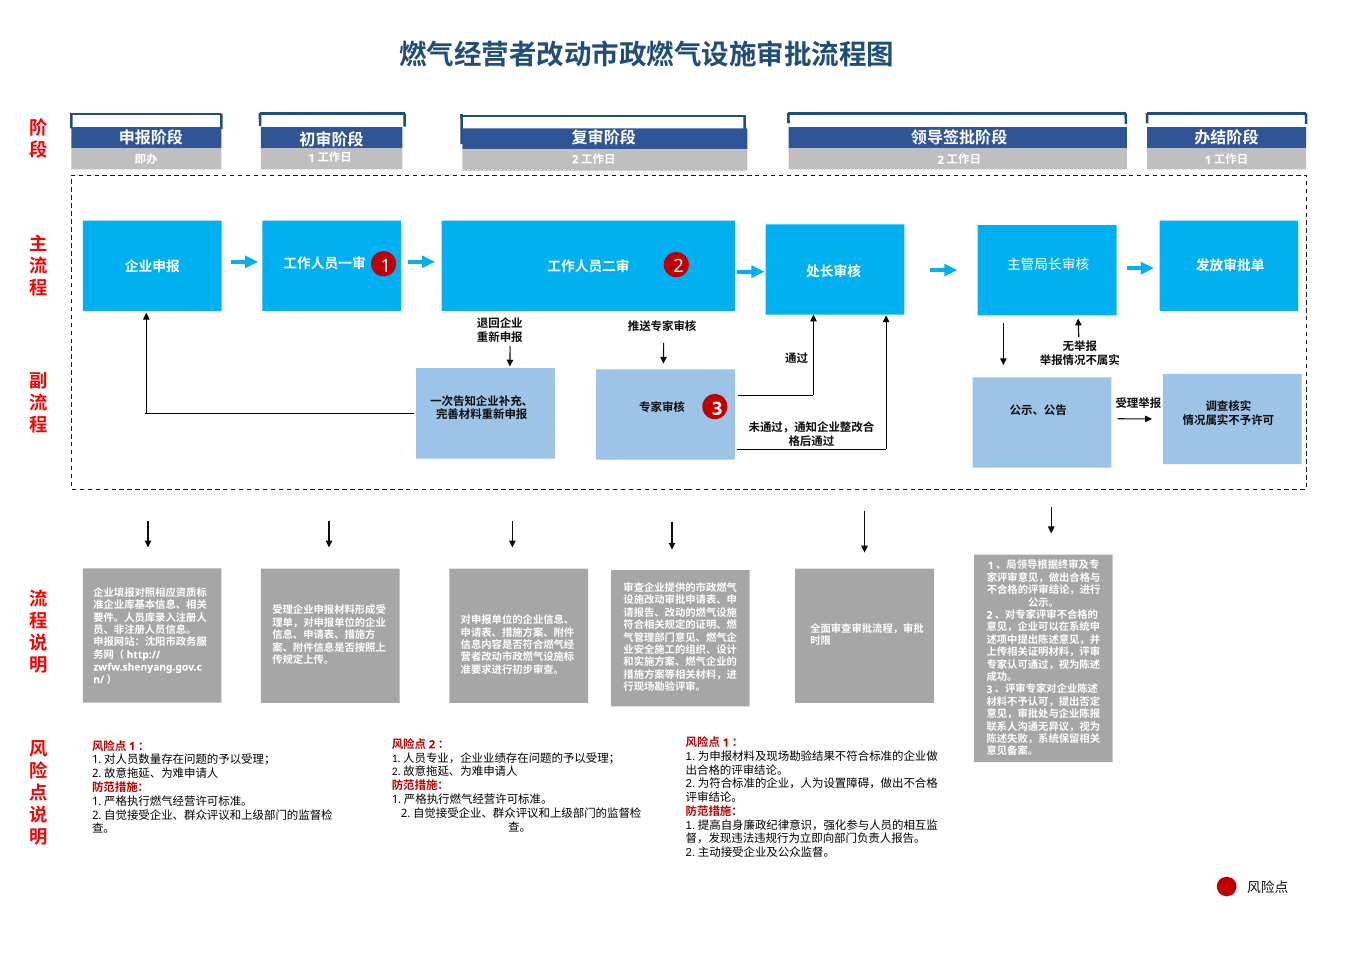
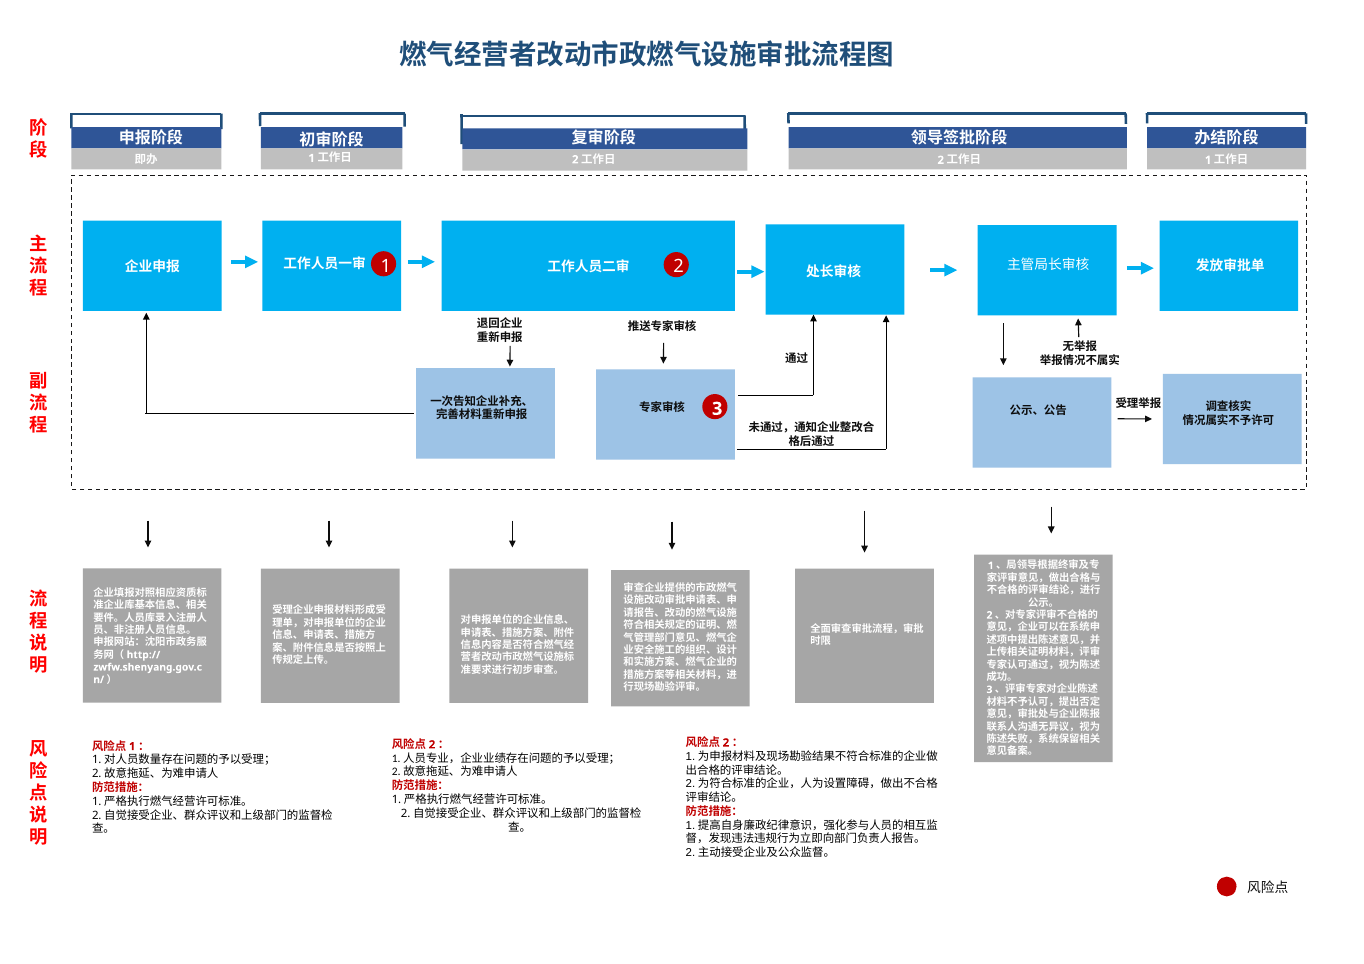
1: 1 -> 2 (726, 743)
